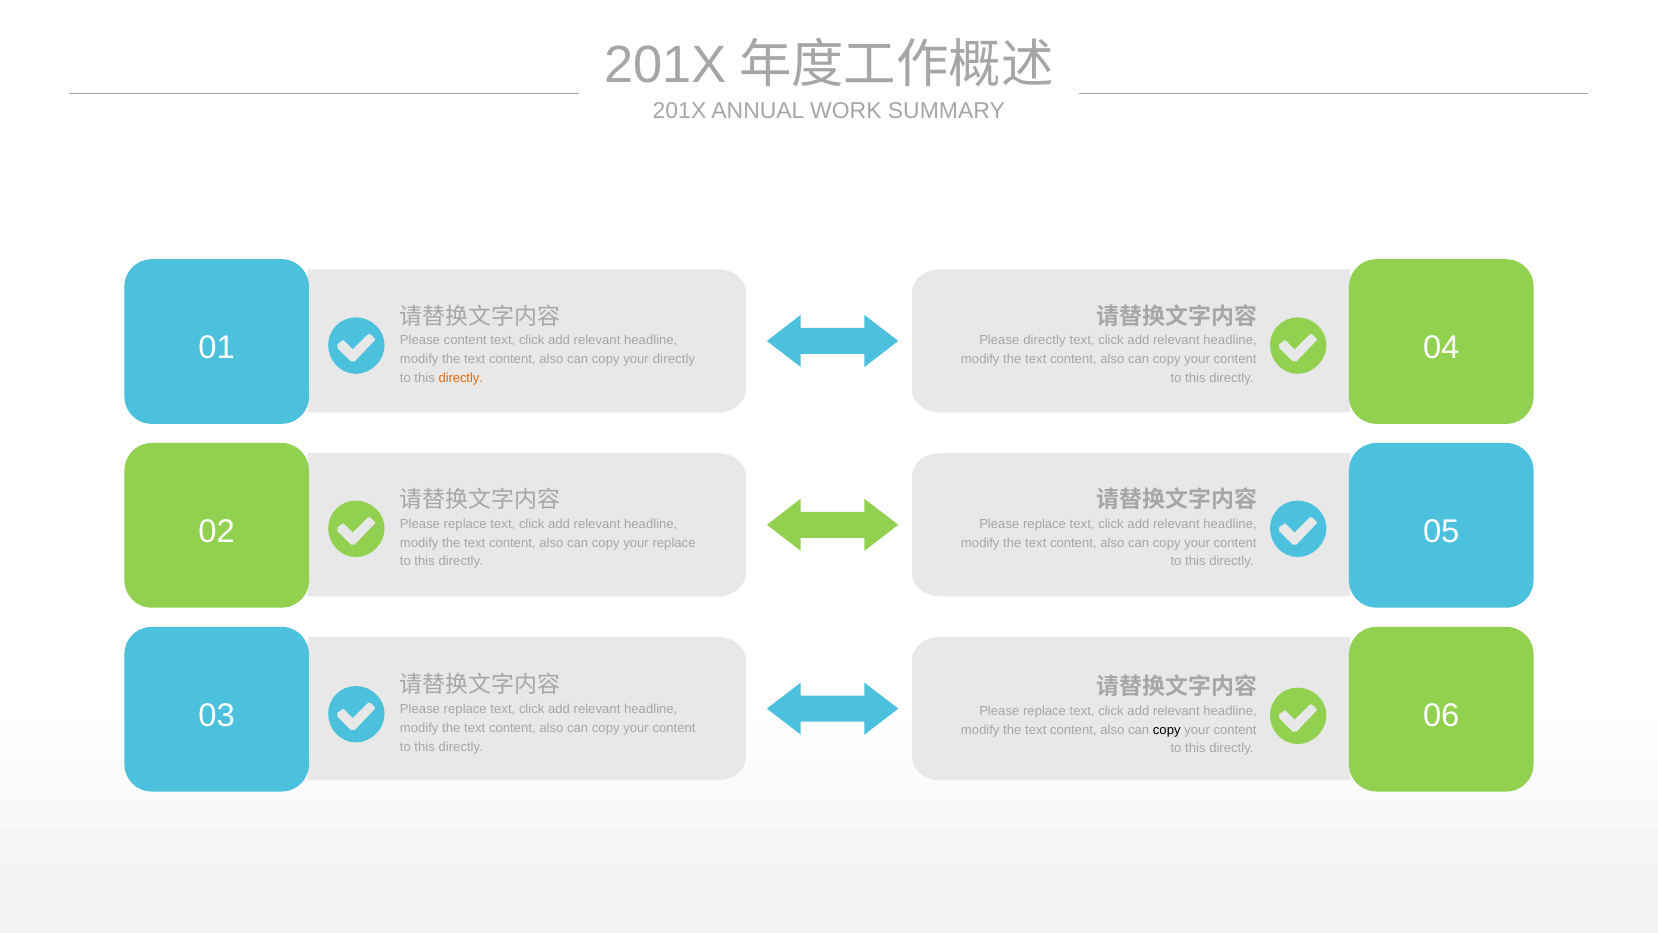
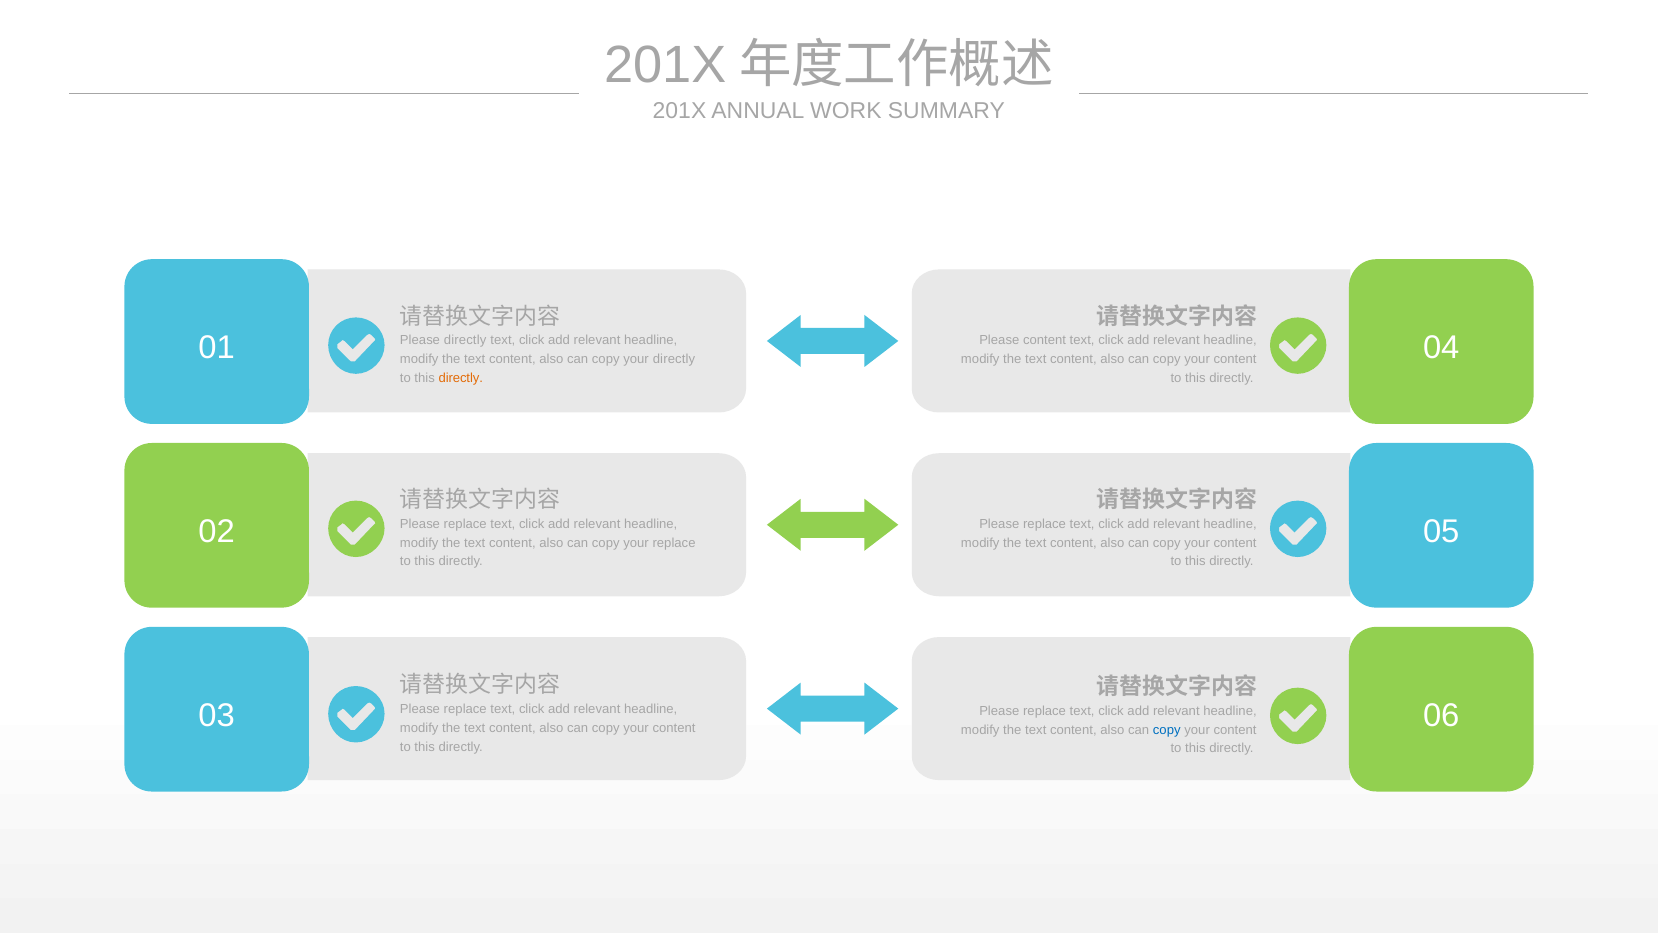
Please content: content -> directly (465, 341)
Please directly: directly -> content (1045, 341)
copy colour: black -> blue (1167, 729)
